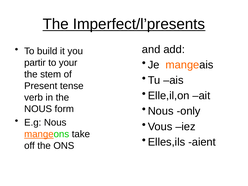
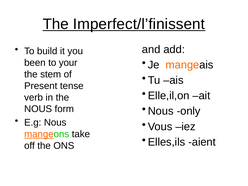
Imperfect/l’presents: Imperfect/l’presents -> Imperfect/l’finissent (139, 24)
partir: partir -> been (35, 63)
